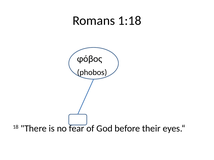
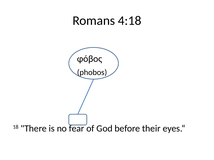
1:18: 1:18 -> 4:18 (130, 21)
